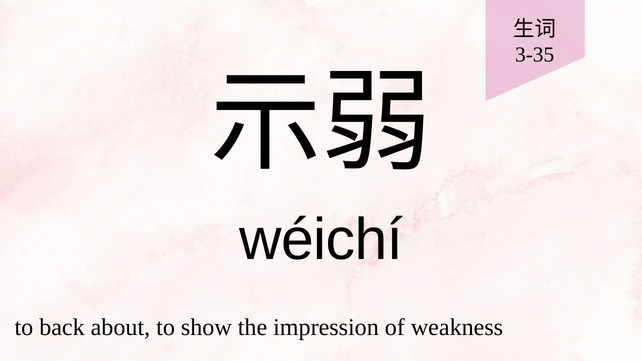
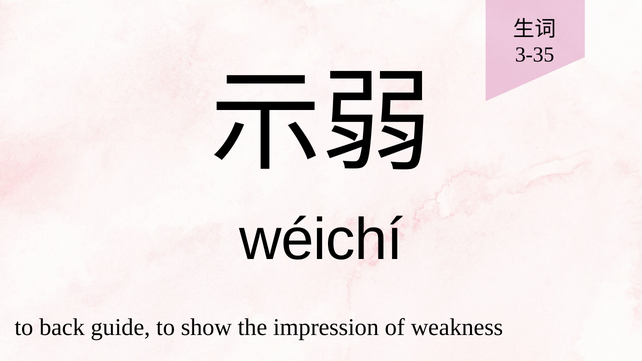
about: about -> guide (120, 327)
